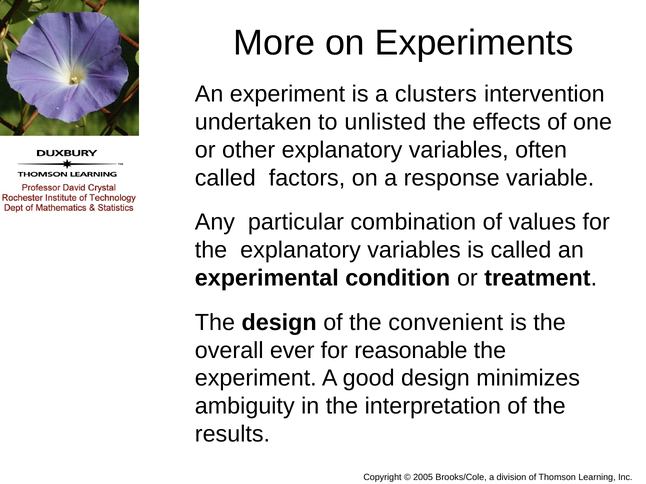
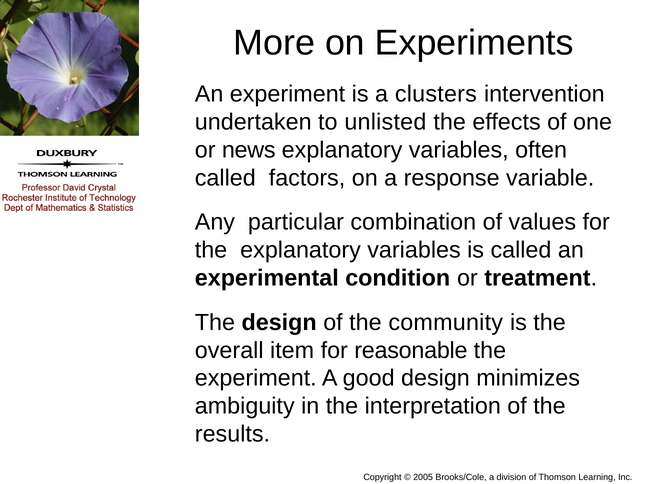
other: other -> news (249, 150)
convenient: convenient -> community (446, 323)
ever: ever -> item (292, 351)
